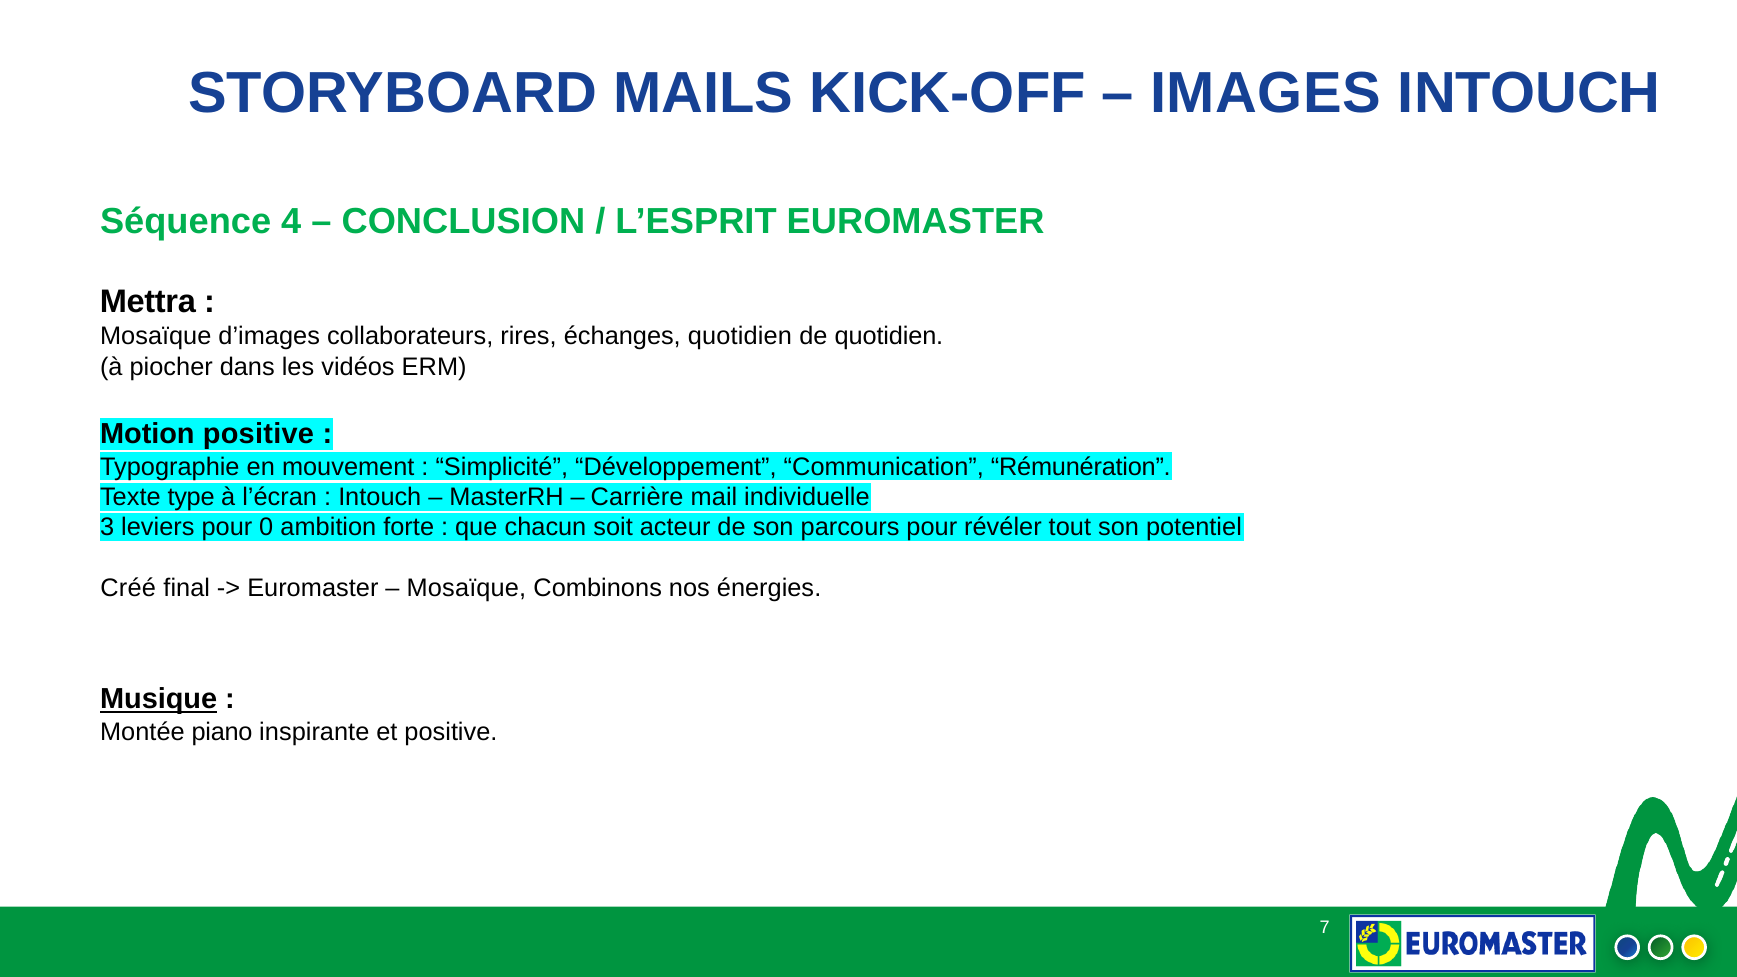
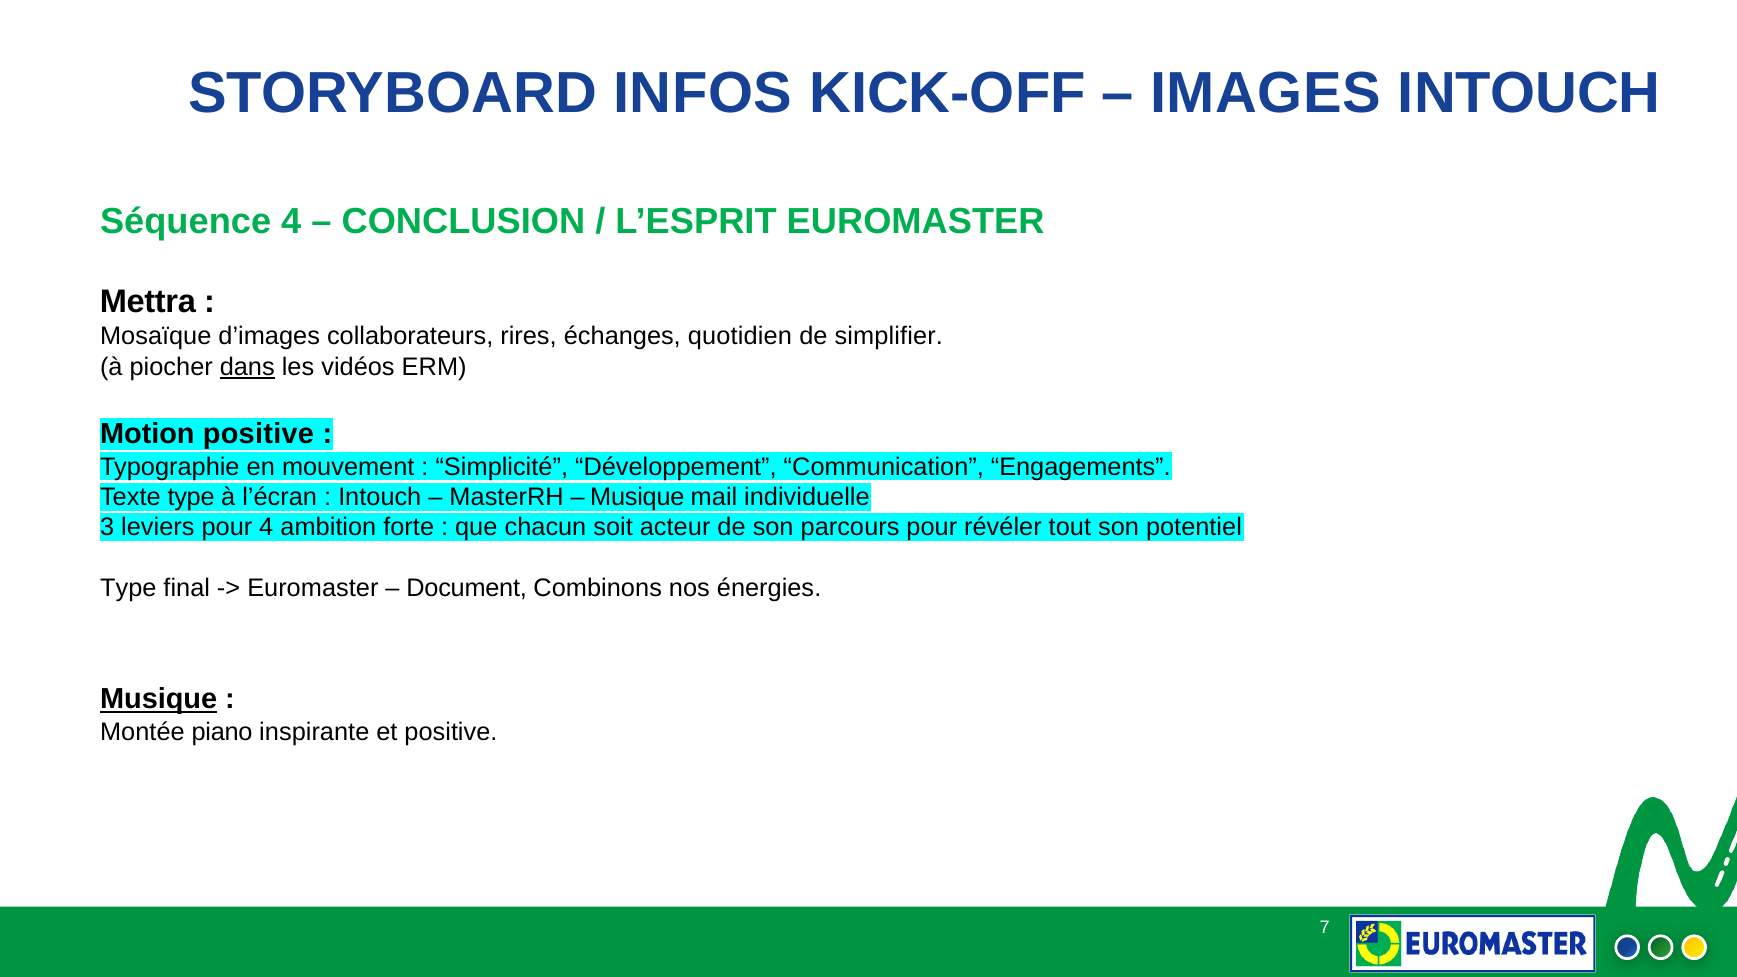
MAILS: MAILS -> INFOS (703, 93)
de quotidien: quotidien -> simplifier (889, 336)
dans underline: none -> present (247, 367)
Rémunération: Rémunération -> Engagements (1081, 467)
Carrière: Carrière -> Musique (637, 497)
pour 0: 0 -> 4 (266, 528)
Créé: Créé -> Type (128, 589)
Mosaïque: Mosaïque -> Document (467, 589)
